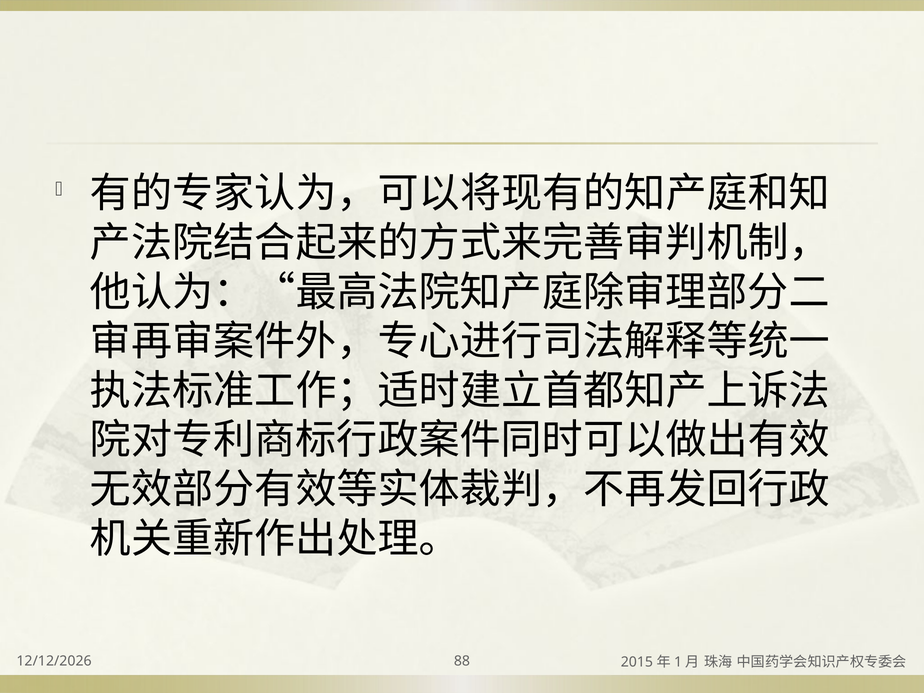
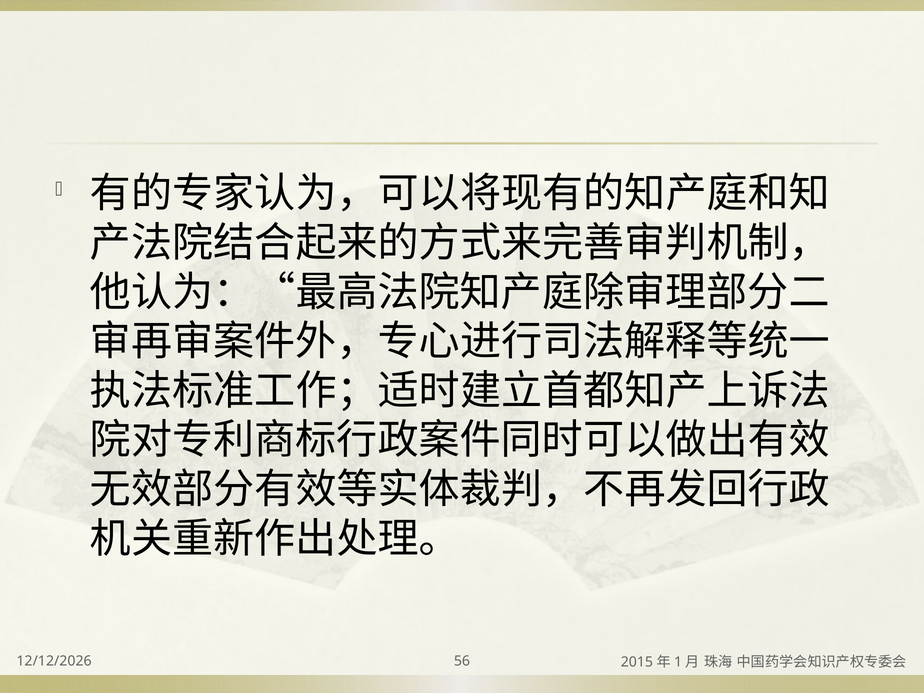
88: 88 -> 56 (462, 661)
